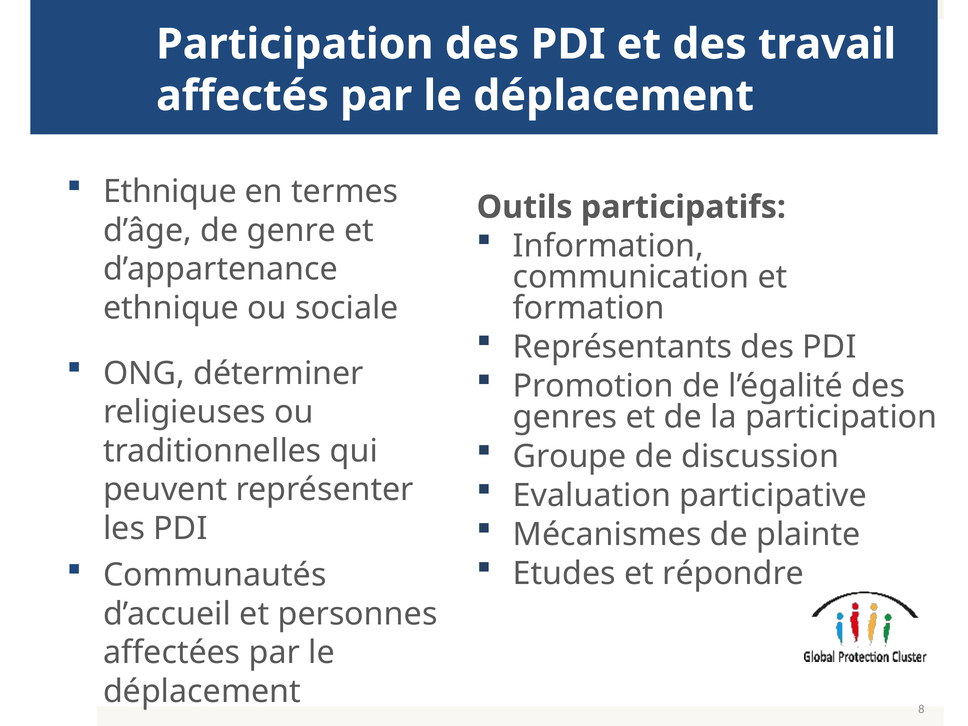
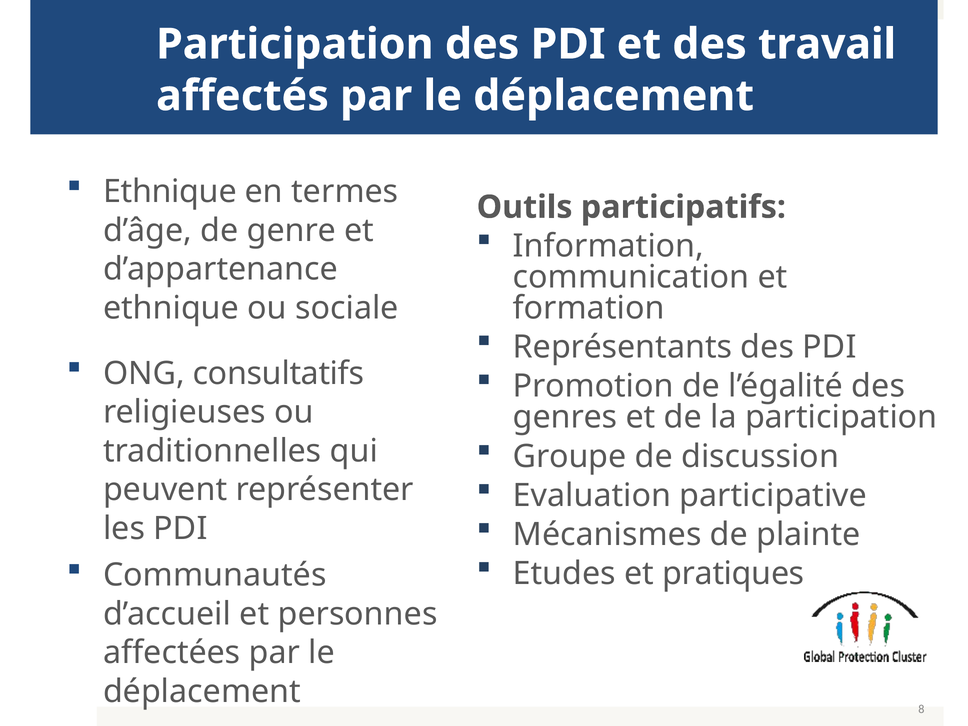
déterminer: déterminer -> consultatifs (278, 374)
répondre: répondre -> pratiques (733, 574)
